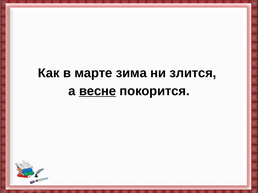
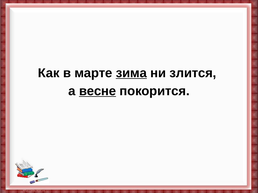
зима underline: none -> present (131, 73)
